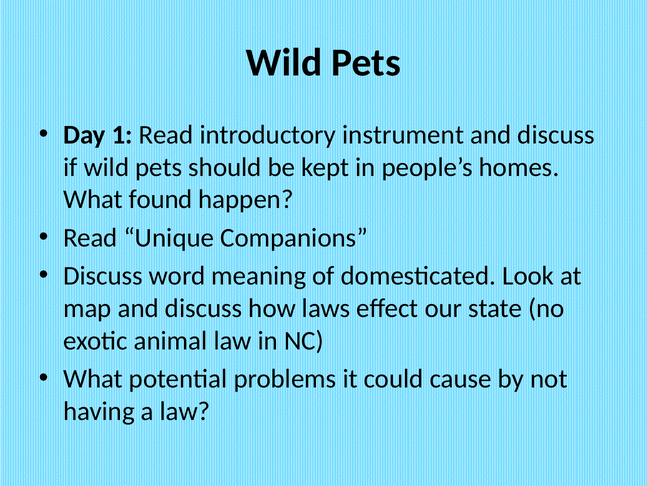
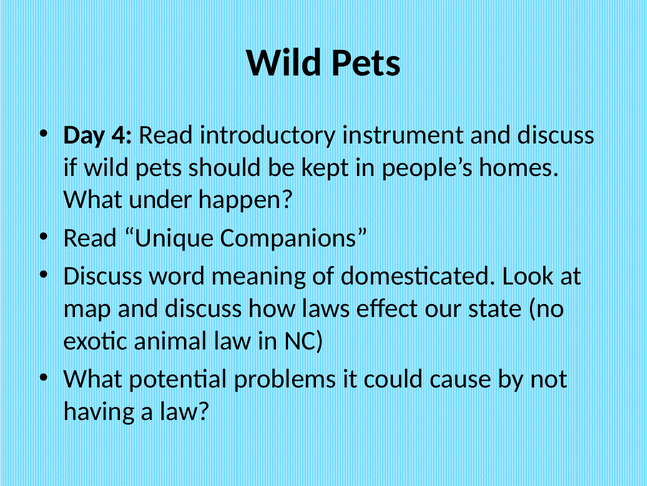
1: 1 -> 4 (122, 135)
found: found -> under (161, 199)
